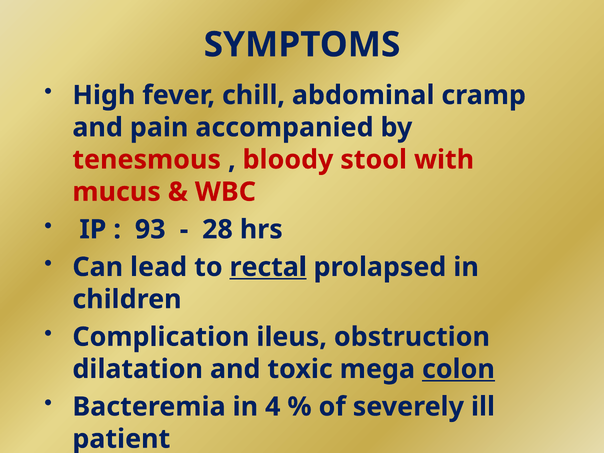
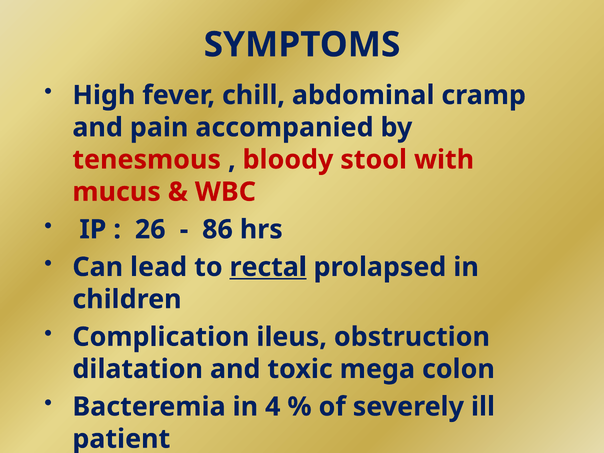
93: 93 -> 26 (150, 230)
28: 28 -> 86 (217, 230)
colon underline: present -> none (458, 369)
